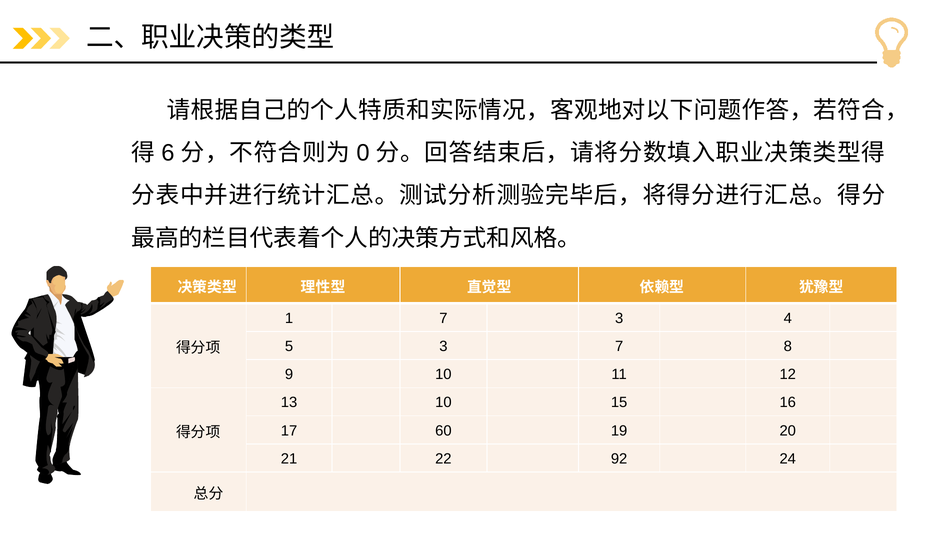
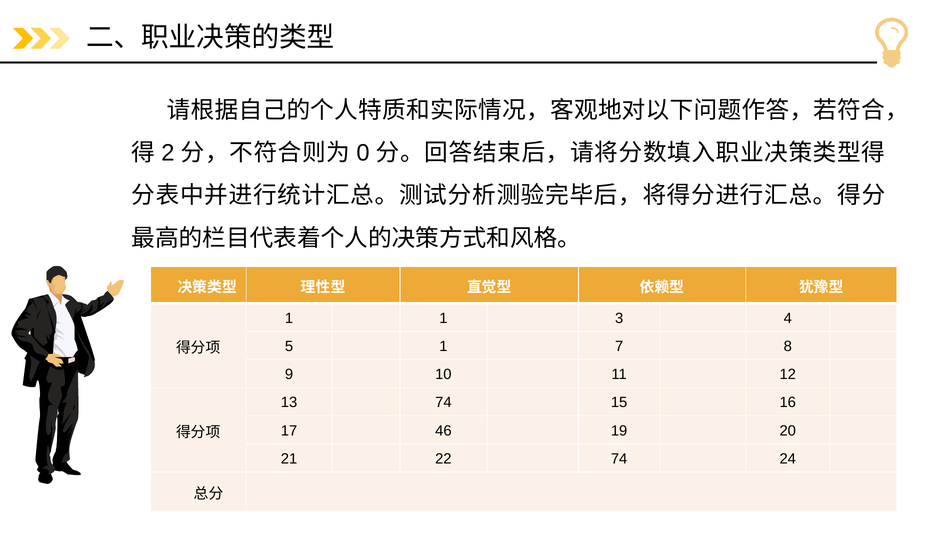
6: 6 -> 2 (168, 153)
1 7: 7 -> 1 (443, 318)
5 3: 3 -> 1 (443, 346)
13 10: 10 -> 74 (443, 402)
60: 60 -> 46 (443, 430)
22 92: 92 -> 74 (619, 458)
